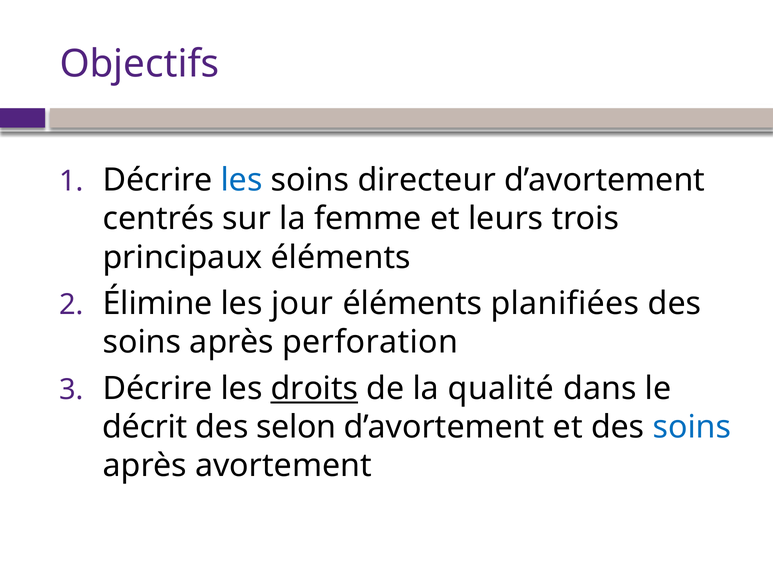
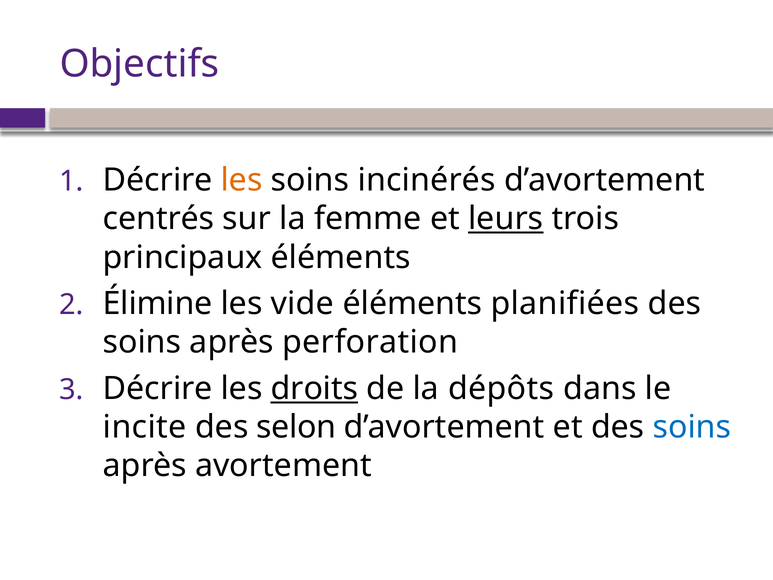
les colour: blue -> orange (242, 180)
directeur: directeur -> incinérés (427, 180)
leurs underline: none -> present (506, 219)
jour: jour -> vide (302, 304)
qualité: qualité -> dépôts (501, 388)
décrit: décrit -> incite (145, 427)
